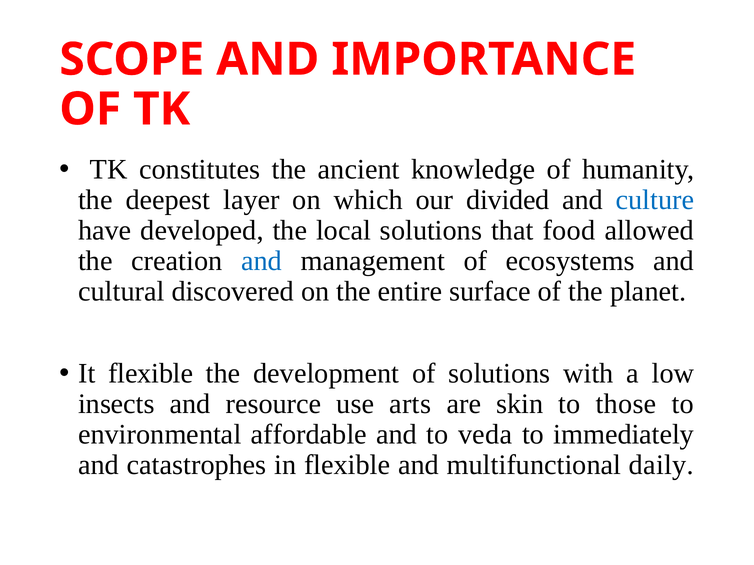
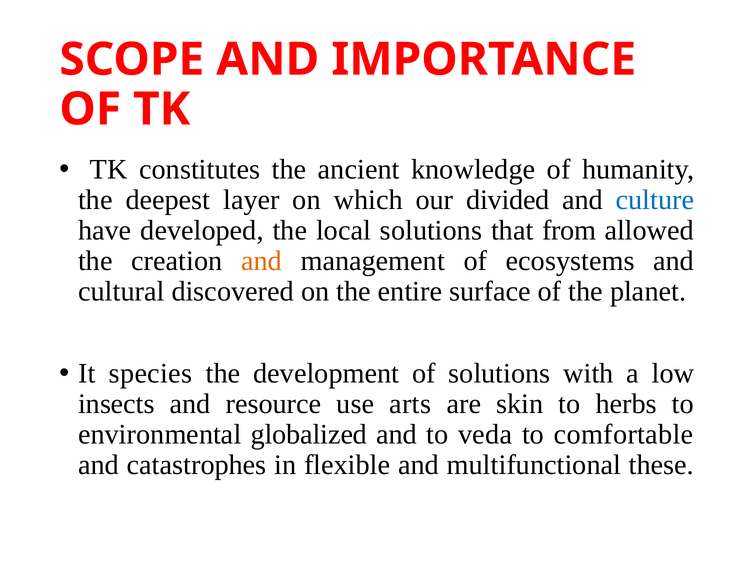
food: food -> from (569, 231)
and colour: blue -> orange (261, 261)
It flexible: flexible -> species (150, 374)
those: those -> herbs (626, 404)
affordable: affordable -> globalized (309, 435)
immediately: immediately -> comfortable (624, 435)
daily: daily -> these (661, 466)
